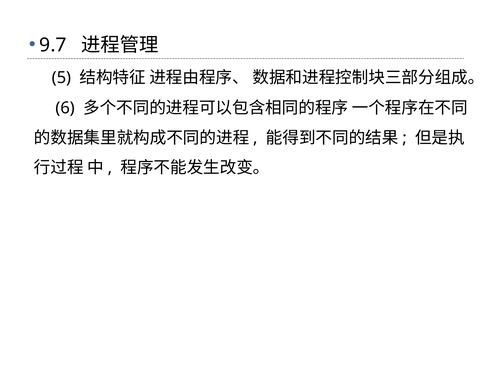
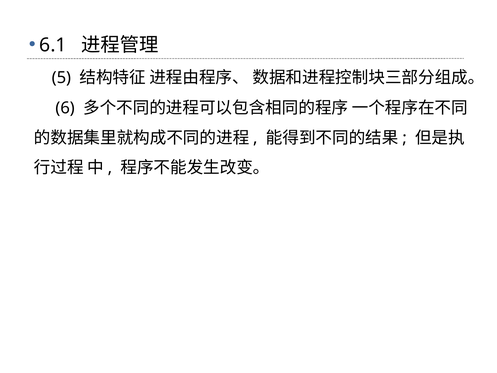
9.7: 9.7 -> 6.1 (53, 45)
